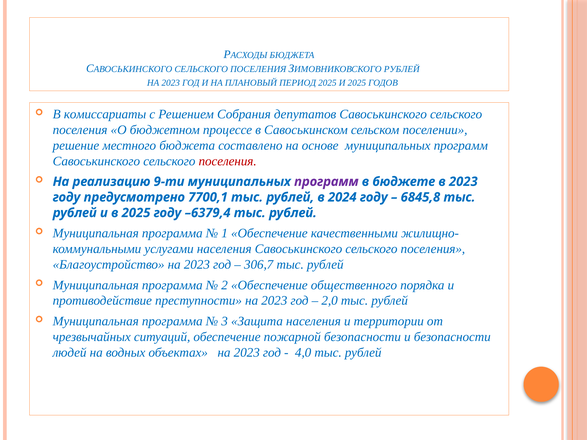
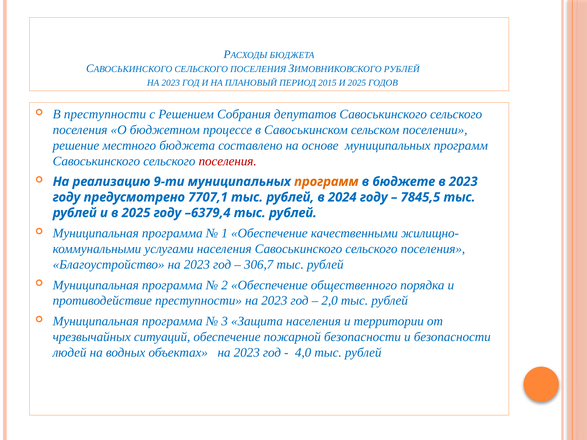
ПЕРИОД 2025: 2025 -> 2015 (327, 83)
В комиссариаты: комиссариаты -> преступности (105, 114)
программ colour: purple -> orange (326, 182)
7700,1: 7700,1 -> 7707,1 (208, 197)
6845,8: 6845,8 -> 7845,5 (420, 197)
